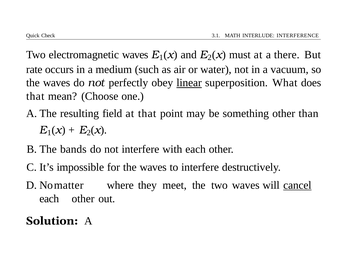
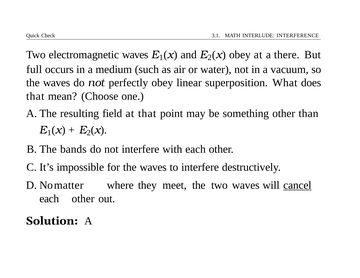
must: must -> obey (240, 55)
rate: rate -> full (34, 69)
linear underline: present -> none (189, 83)
